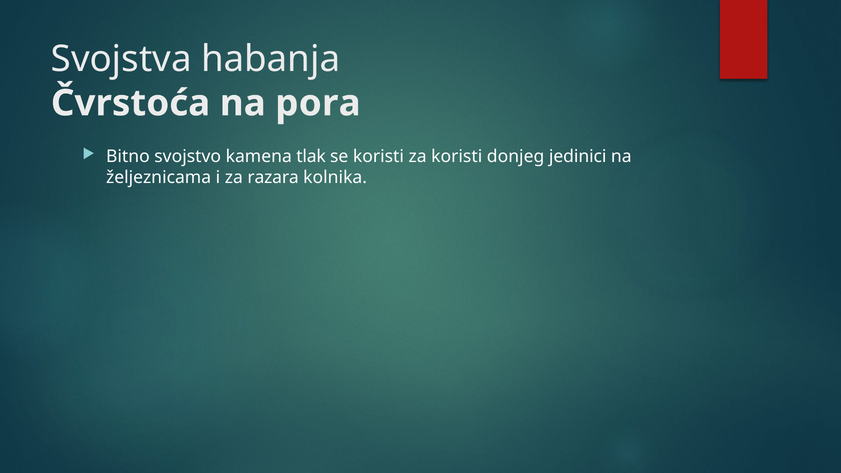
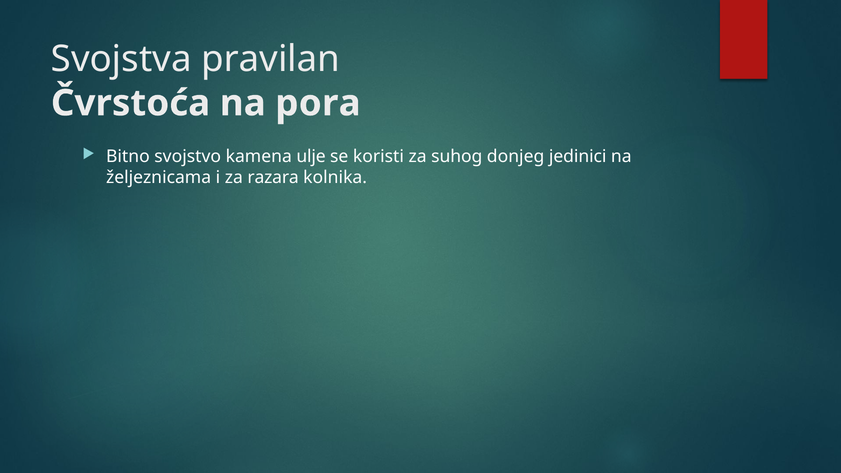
habanja: habanja -> pravilan (271, 59)
tlak: tlak -> ulje (311, 157)
za koristi: koristi -> suhog (457, 157)
